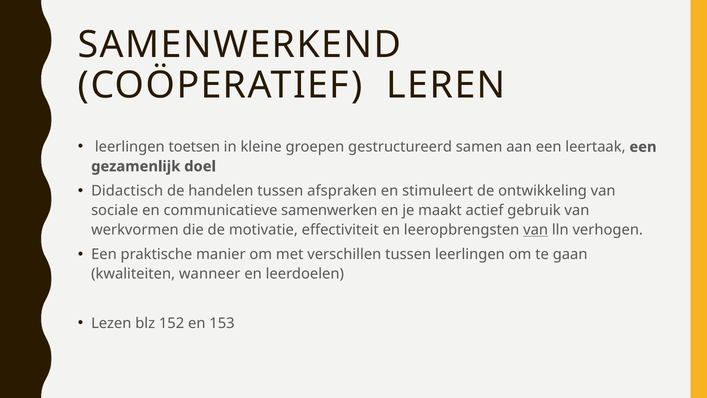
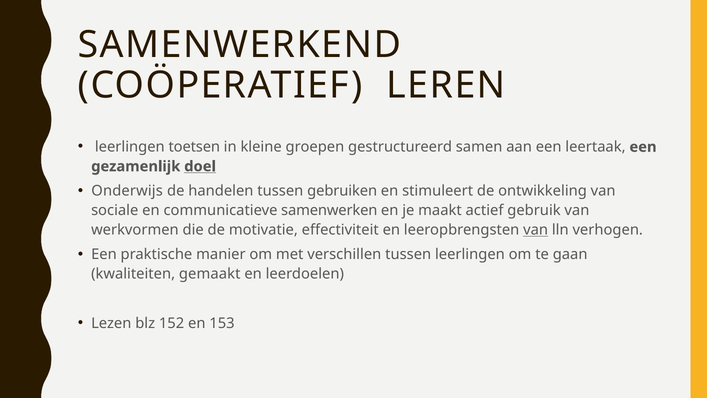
doel underline: none -> present (200, 166)
Didactisch: Didactisch -> Onderwijs (127, 191)
afspraken: afspraken -> gebruiken (342, 191)
wanneer: wanneer -> gemaakt (210, 274)
